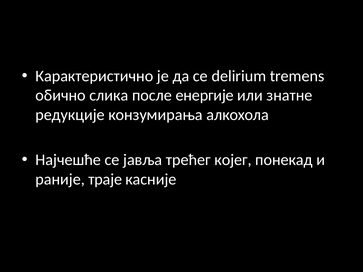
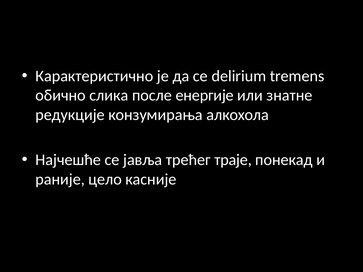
којег: којег -> траје (233, 160)
траје: траје -> цело (105, 179)
